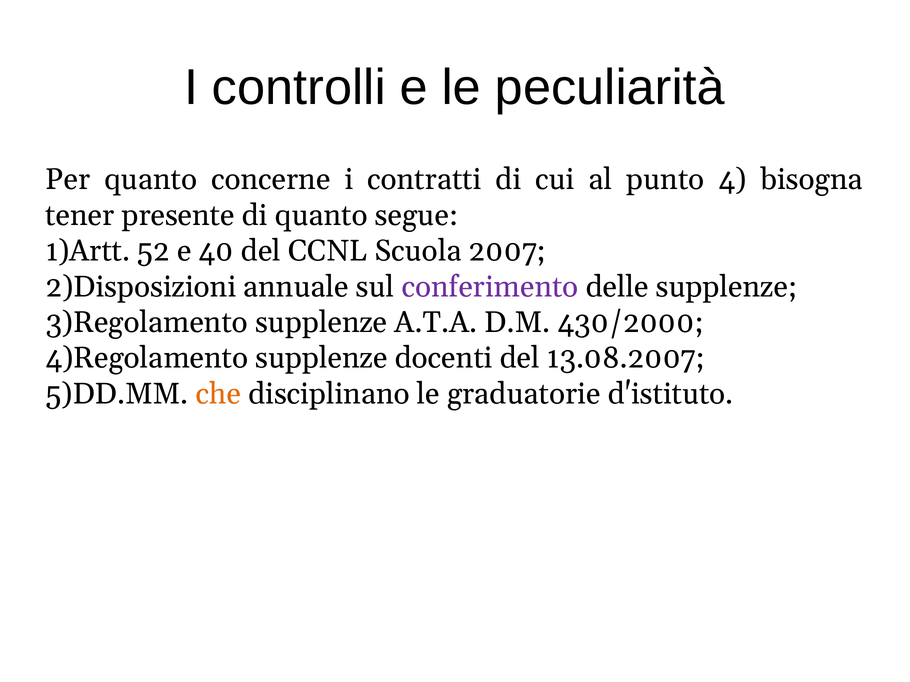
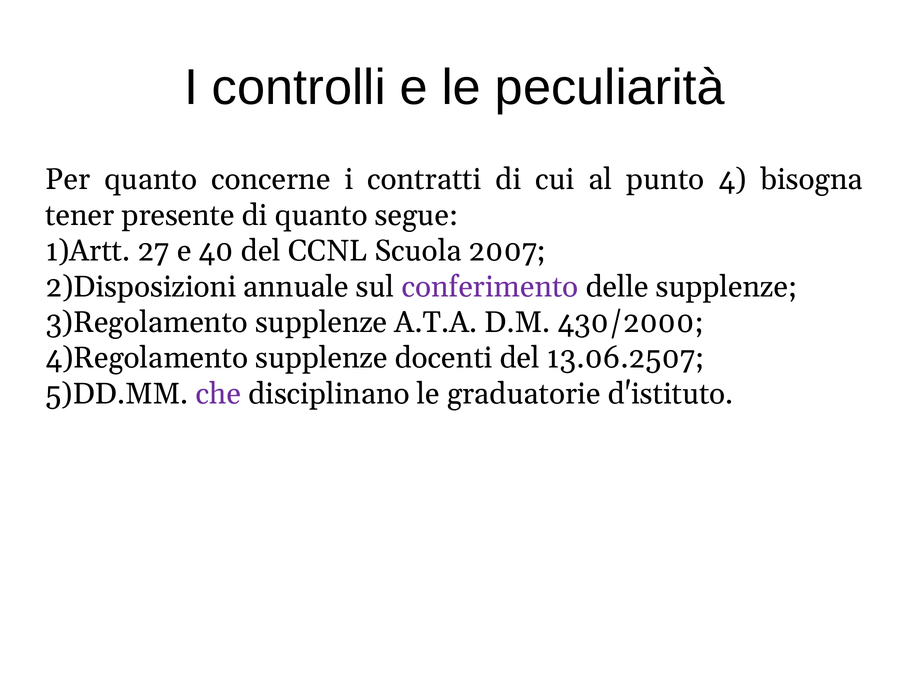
52: 52 -> 27 (153, 251)
13.08.2007: 13.08.2007 -> 13.06.2507 (626, 358)
che colour: orange -> purple (218, 394)
